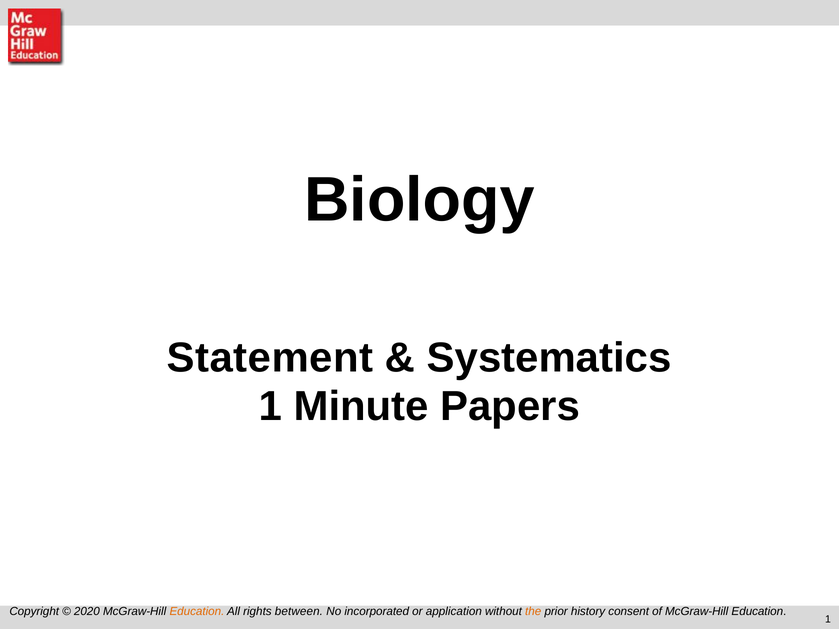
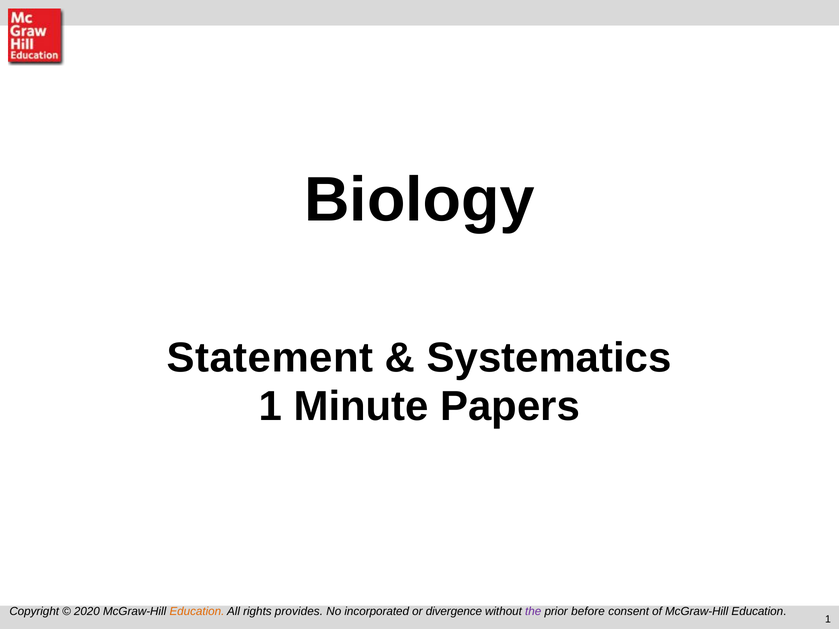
between: between -> provides (299, 611)
application: application -> divergence (454, 611)
the colour: orange -> purple (533, 611)
history: history -> before (588, 611)
